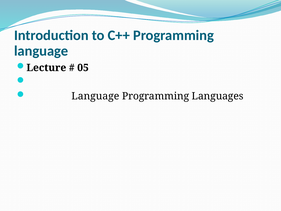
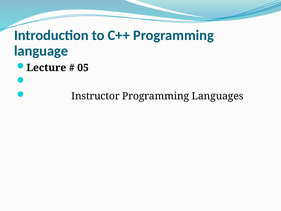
Language: Language -> Instructor (95, 96)
